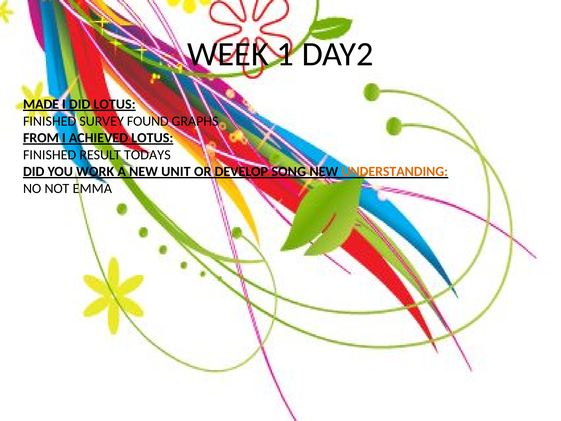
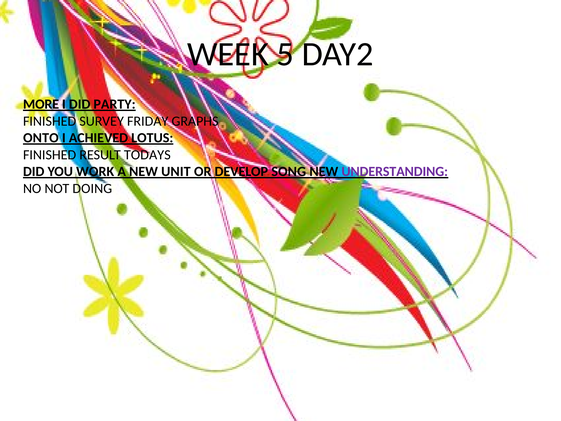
1: 1 -> 5 (285, 54)
MADE: MADE -> MORE (41, 104)
DID LOTUS: LOTUS -> PARTY (114, 104)
FOUND: FOUND -> FRIDAY (148, 121)
FROM: FROM -> ONTO (41, 138)
UNDERSTANDING colour: orange -> purple (395, 171)
EMMA: EMMA -> DOING (92, 188)
